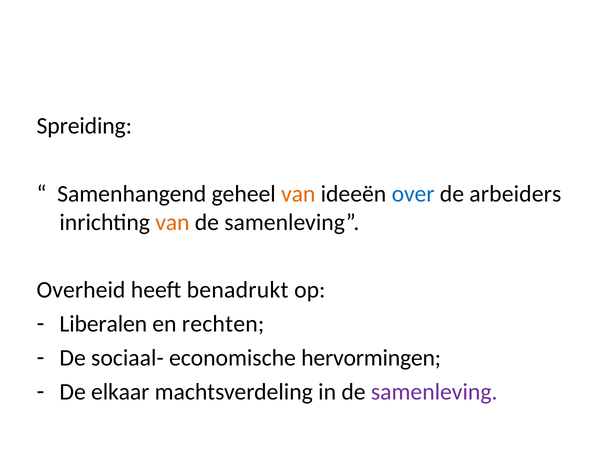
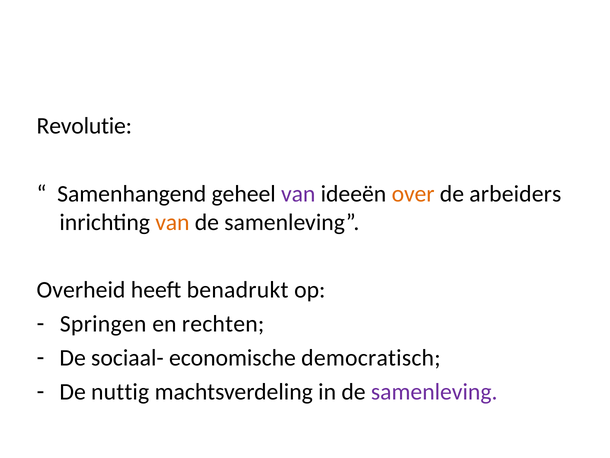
Spreiding: Spreiding -> Revolutie (84, 126)
van colour: orange -> purple (298, 194)
over colour: blue -> orange (413, 194)
Liberalen: Liberalen -> Springen (103, 324)
hervormingen: hervormingen -> democratisch (371, 358)
elkaar: elkaar -> nuttig (120, 392)
